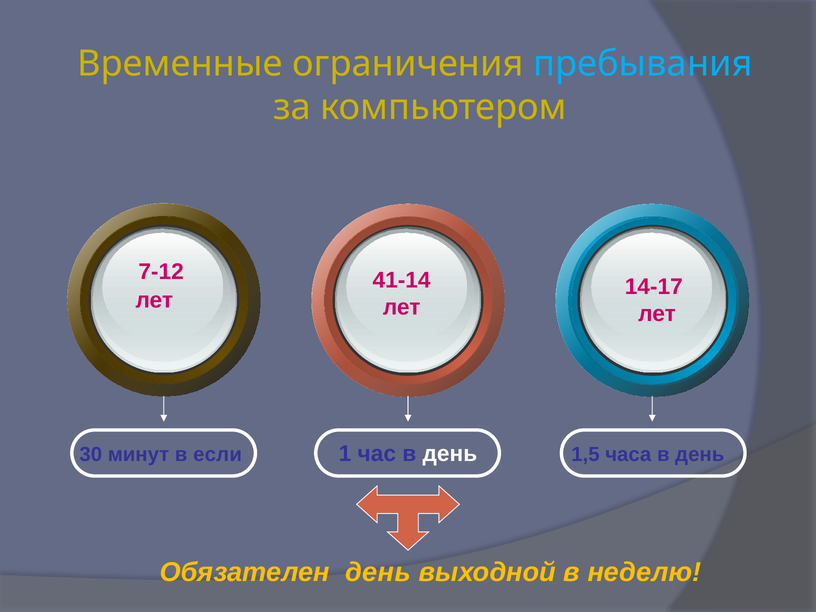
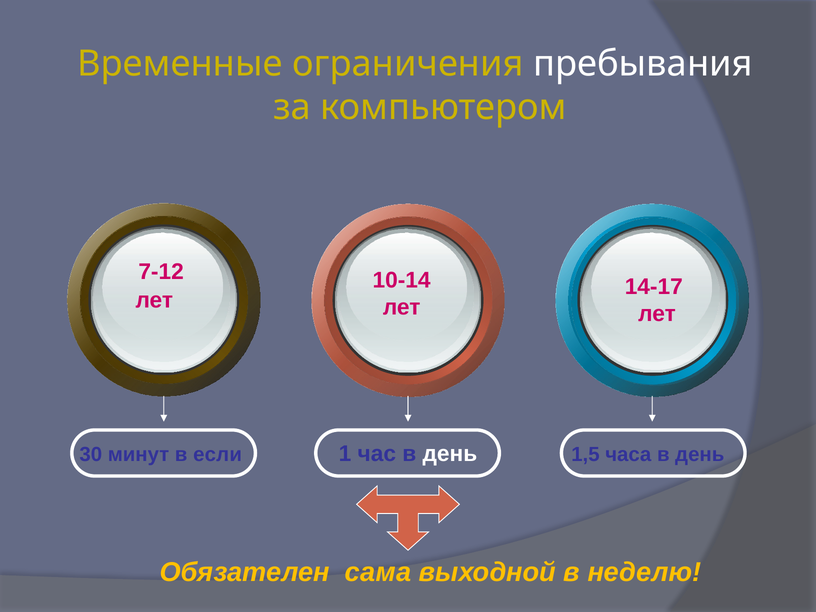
пребывания colour: light blue -> white (643, 64)
41-14: 41-14 -> 10-14 (402, 280)
Обязателен день: день -> сама (378, 572)
